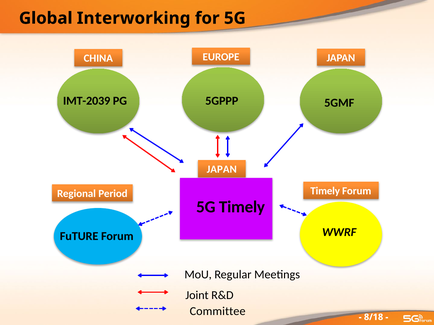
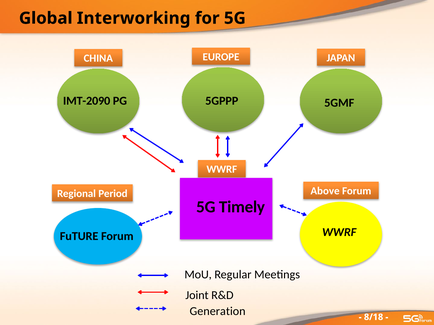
IMT-2039: IMT-2039 -> IMT-2090 (87, 101)
JAPAN: JAPAN -> WWRF (222, 170)
Timely: Timely -> Above (325, 191)
Committee: Committee -> Generation (218, 312)
